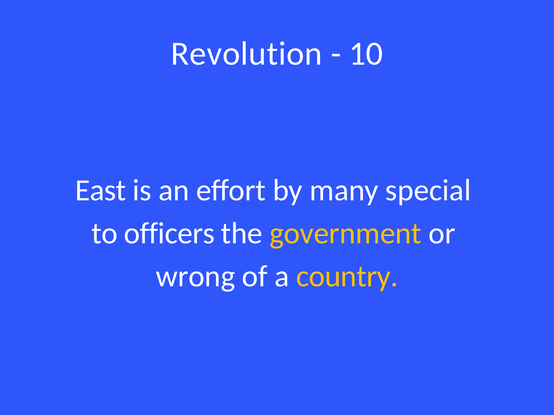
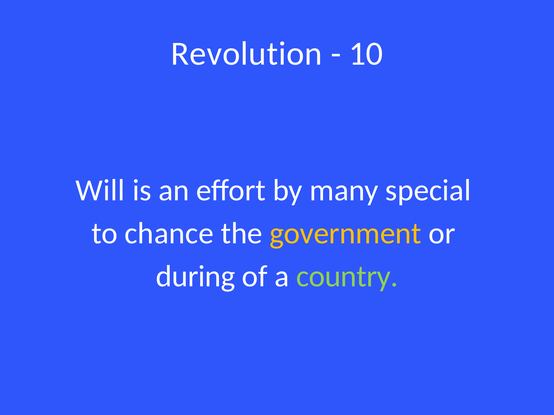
East: East -> Will (100, 191)
officers: officers -> chance (169, 234)
wrong: wrong -> during (196, 277)
country colour: yellow -> light green (347, 277)
